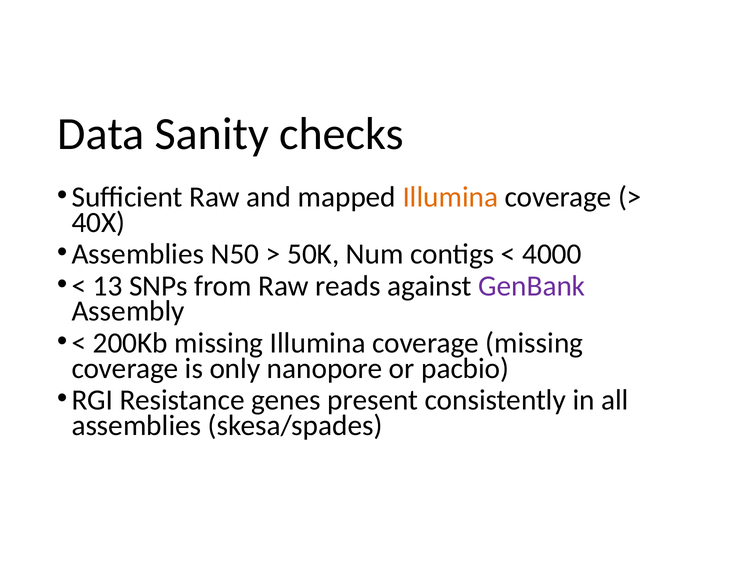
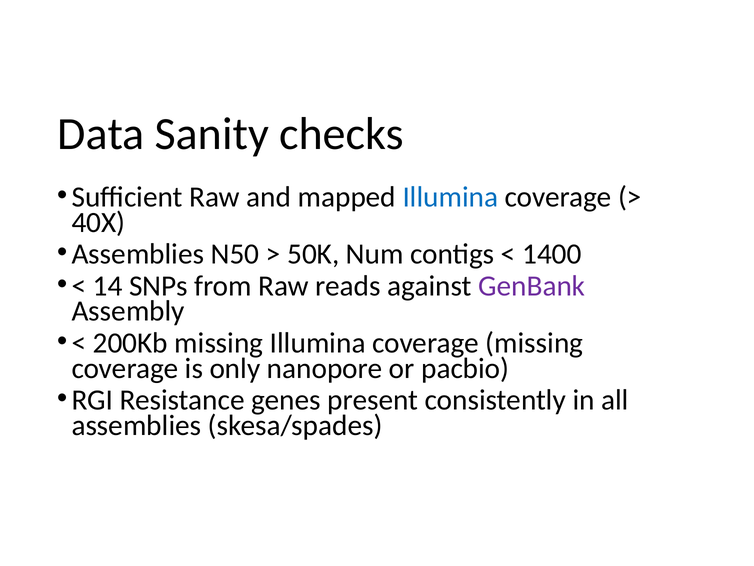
Illumina colour: orange -> blue (450, 197)
4000: 4000 -> 1400 (552, 254)
13: 13 -> 14 (108, 286)
